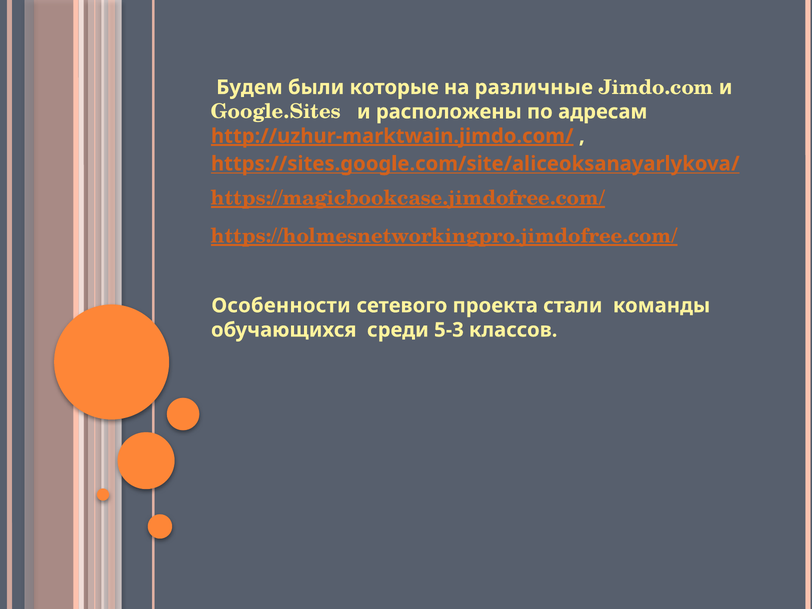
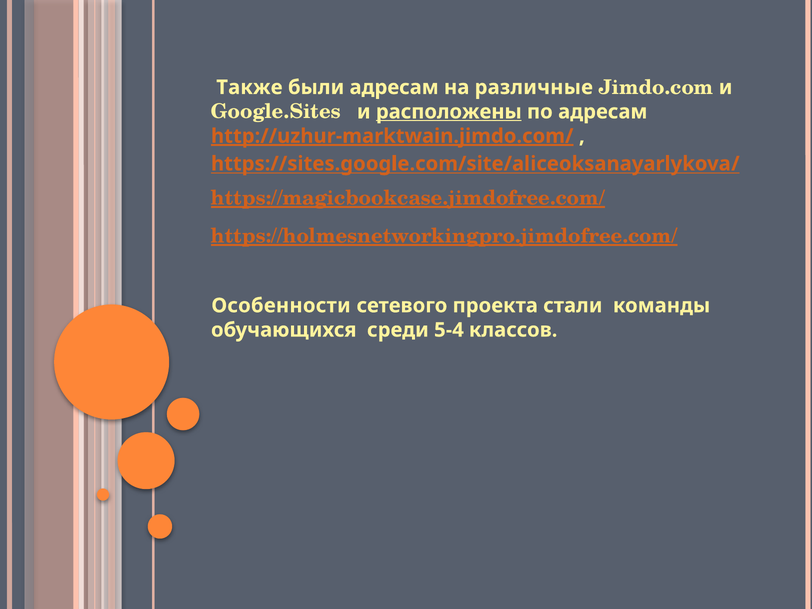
Будем: Будем -> Также (249, 87)
были которые: которые -> адресам (394, 87)
расположены underline: none -> present (449, 112)
5-3: 5-3 -> 5-4 (449, 330)
